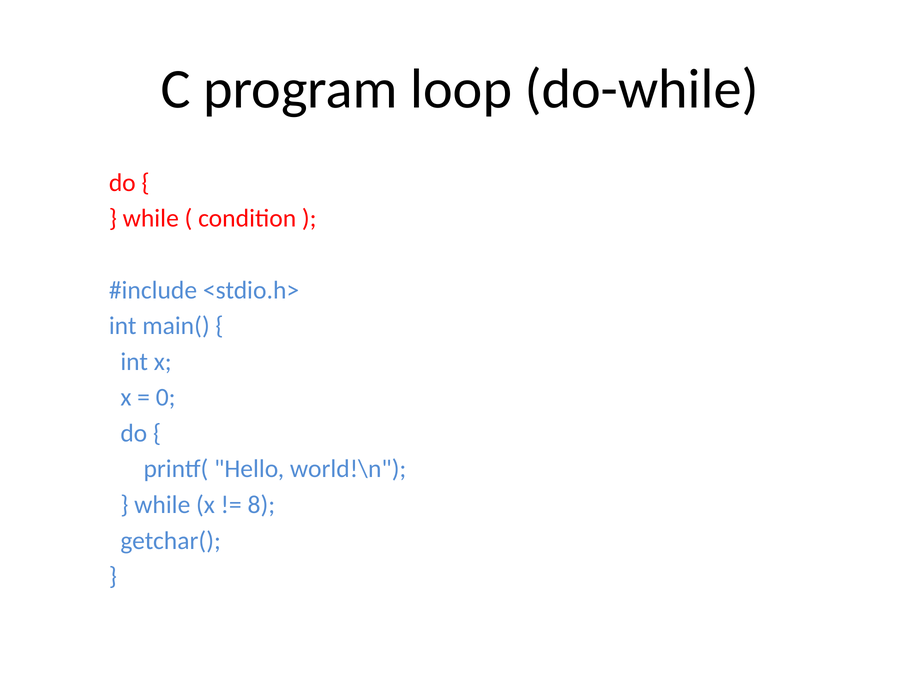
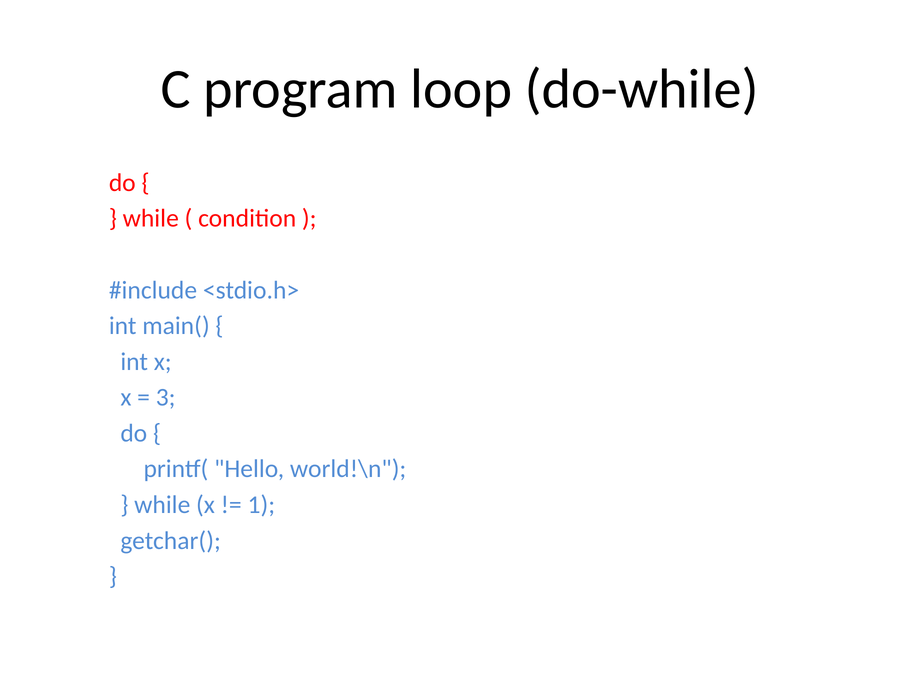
0: 0 -> 3 (166, 397)
8: 8 -> 1 (261, 505)
